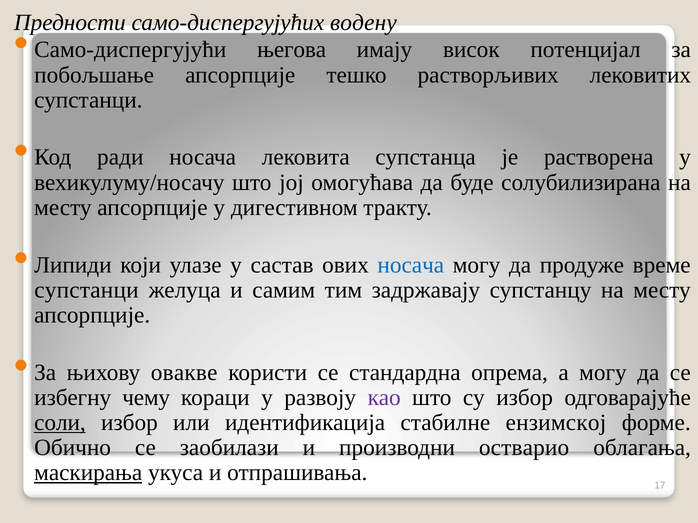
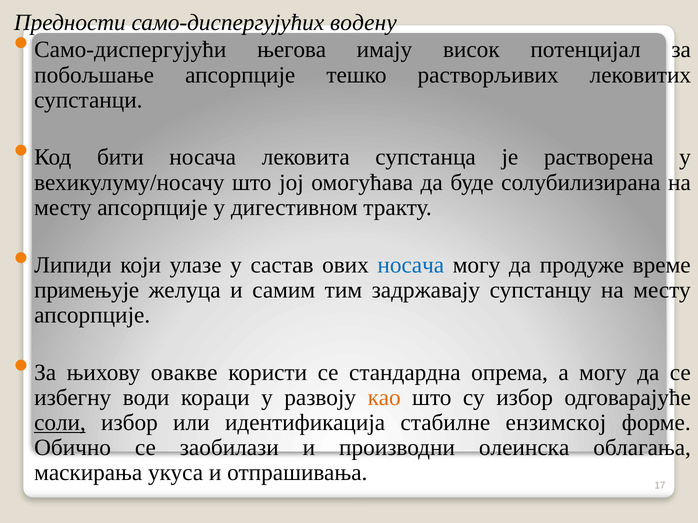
ради: ради -> бити (120, 157)
супстанци: супстанци -> примењује (87, 290)
чему: чему -> води (146, 398)
као colour: purple -> orange (384, 398)
остварио: остварио -> олеинска (524, 448)
маскирања underline: present -> none (88, 473)
